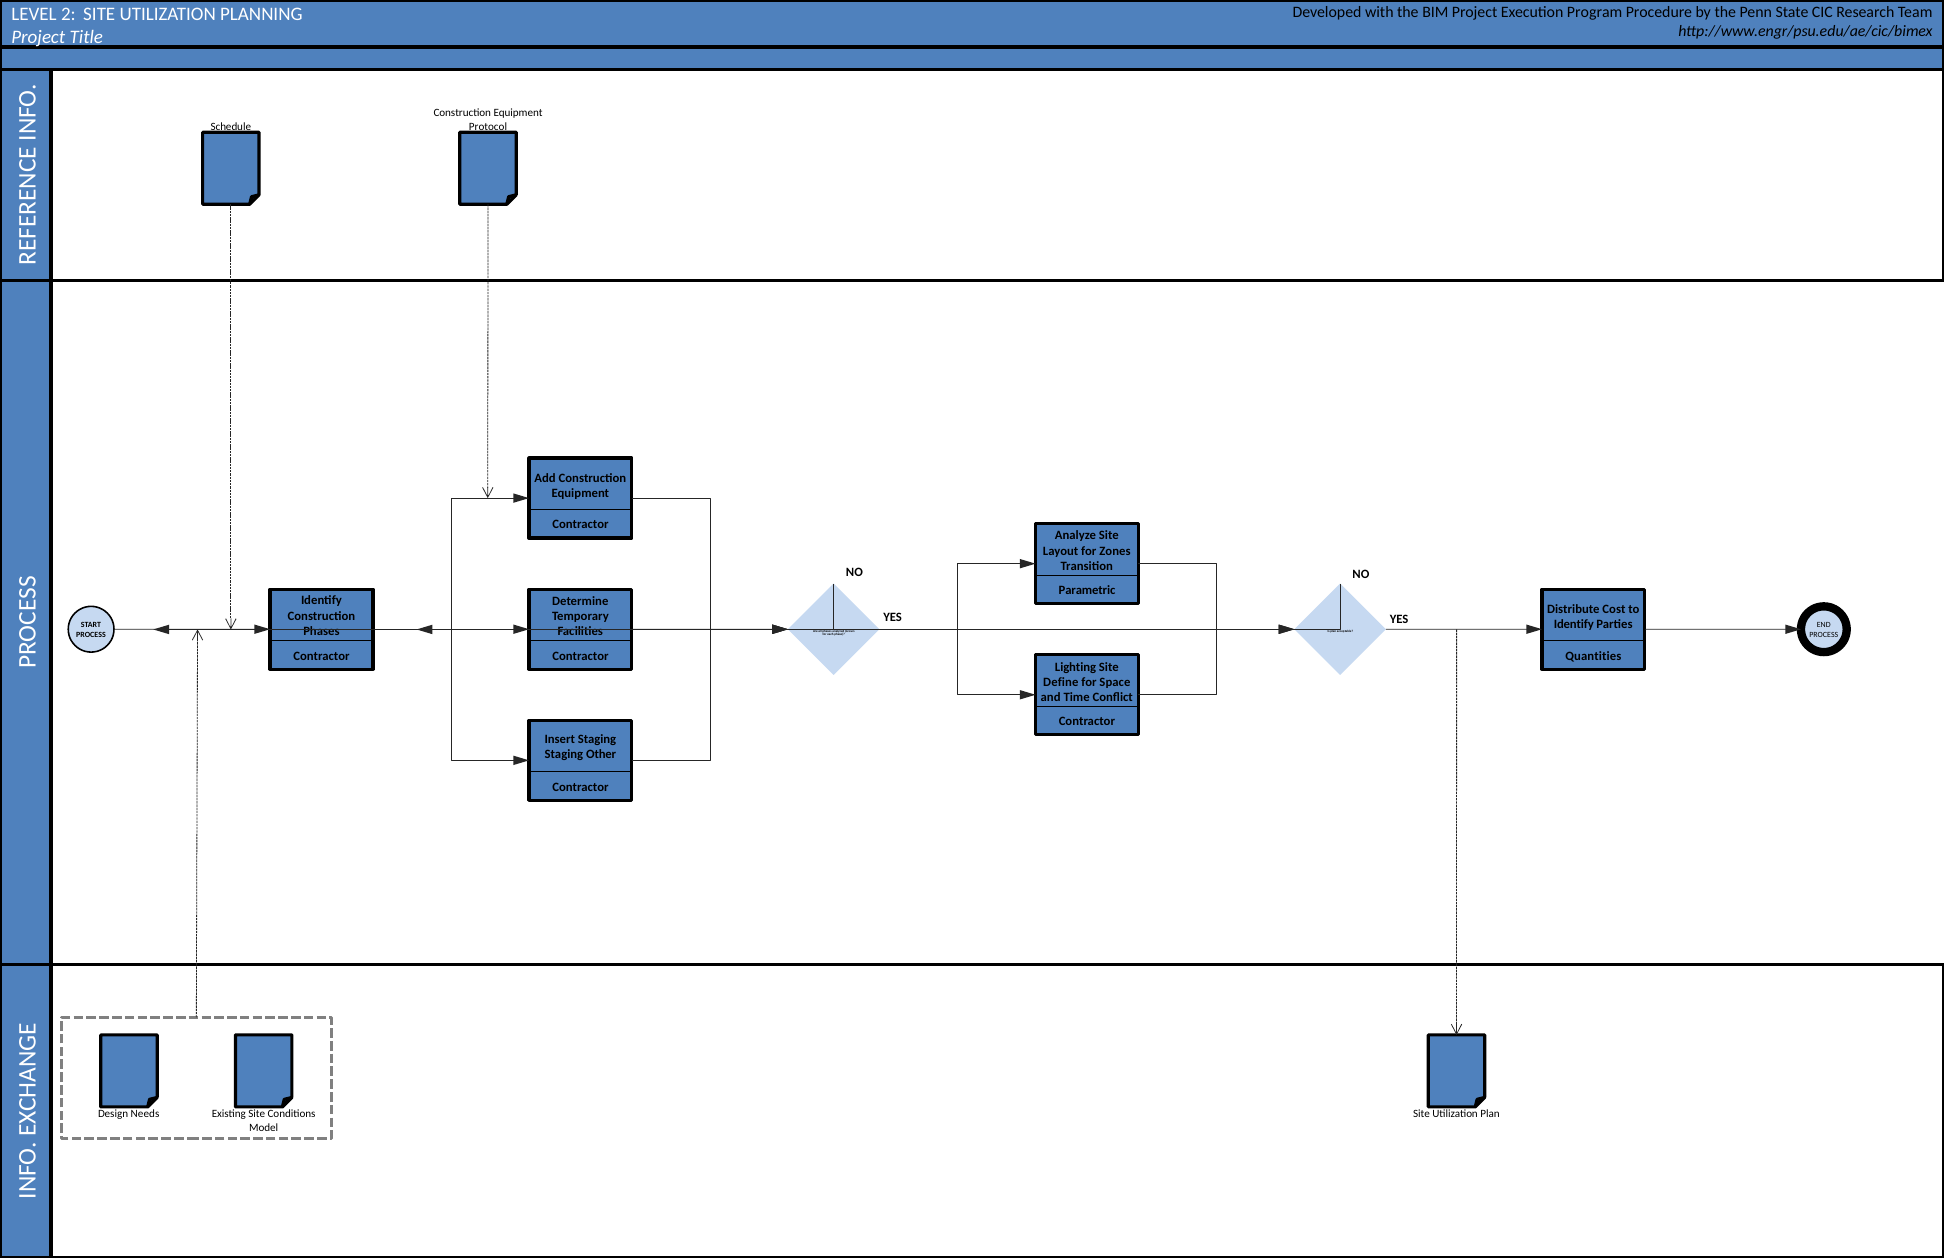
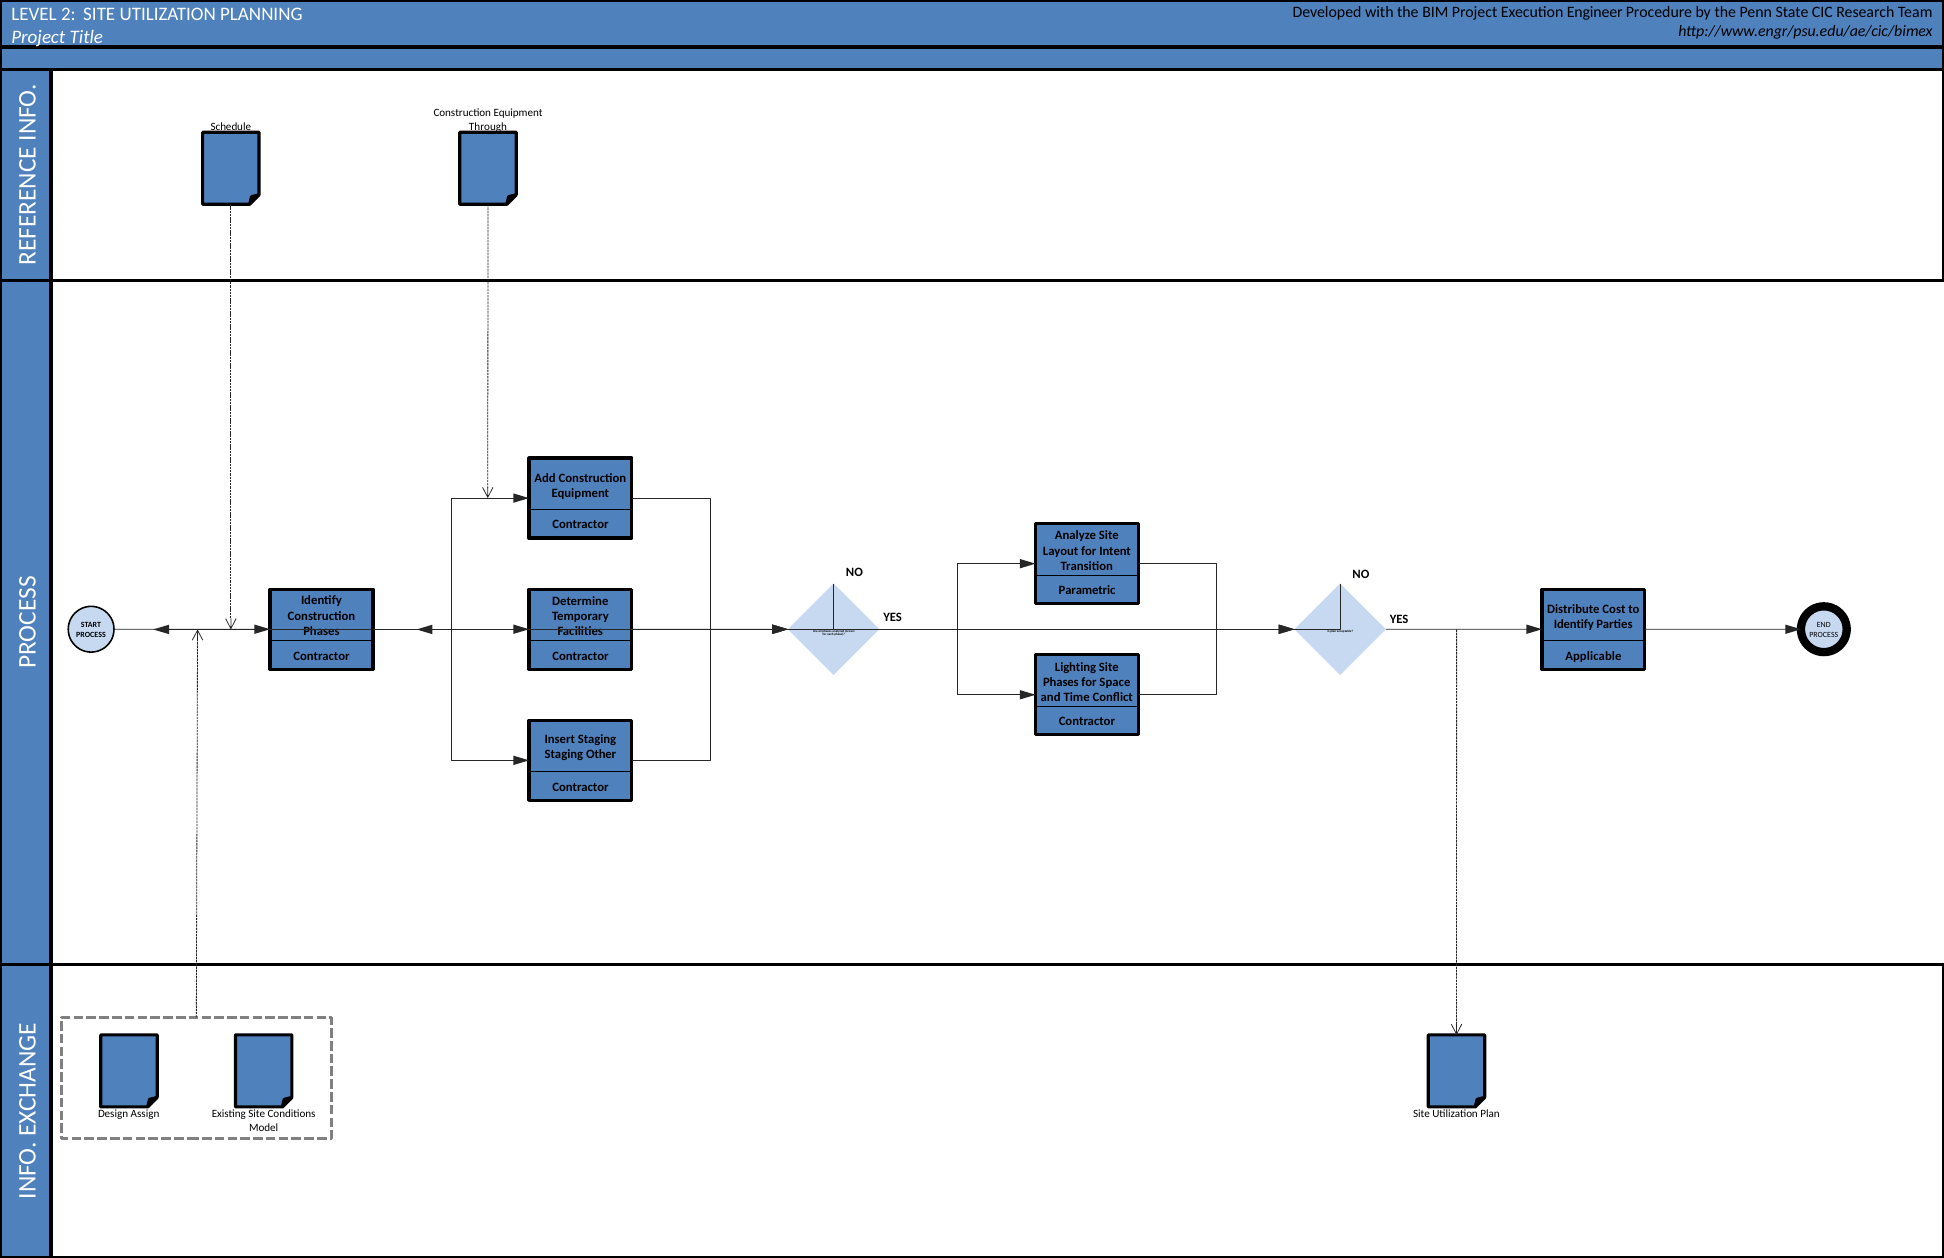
Program: Program -> Engineer (1595, 12)
Protocol: Protocol -> Through (488, 126)
Zones: Zones -> Intent (1115, 551)
Quantities: Quantities -> Applicable (1593, 656)
Define: Define -> Phases (1061, 682)
Needs: Needs -> Assign (145, 1114)
